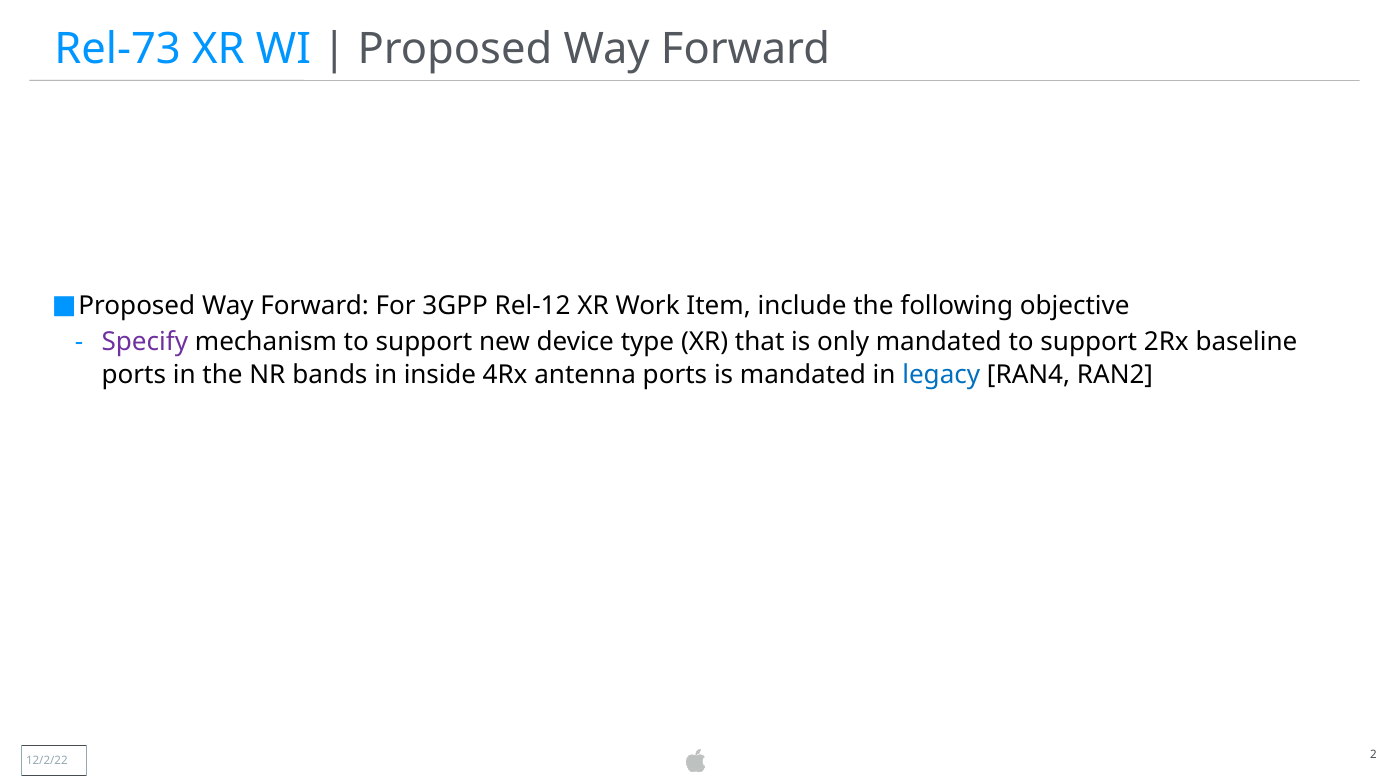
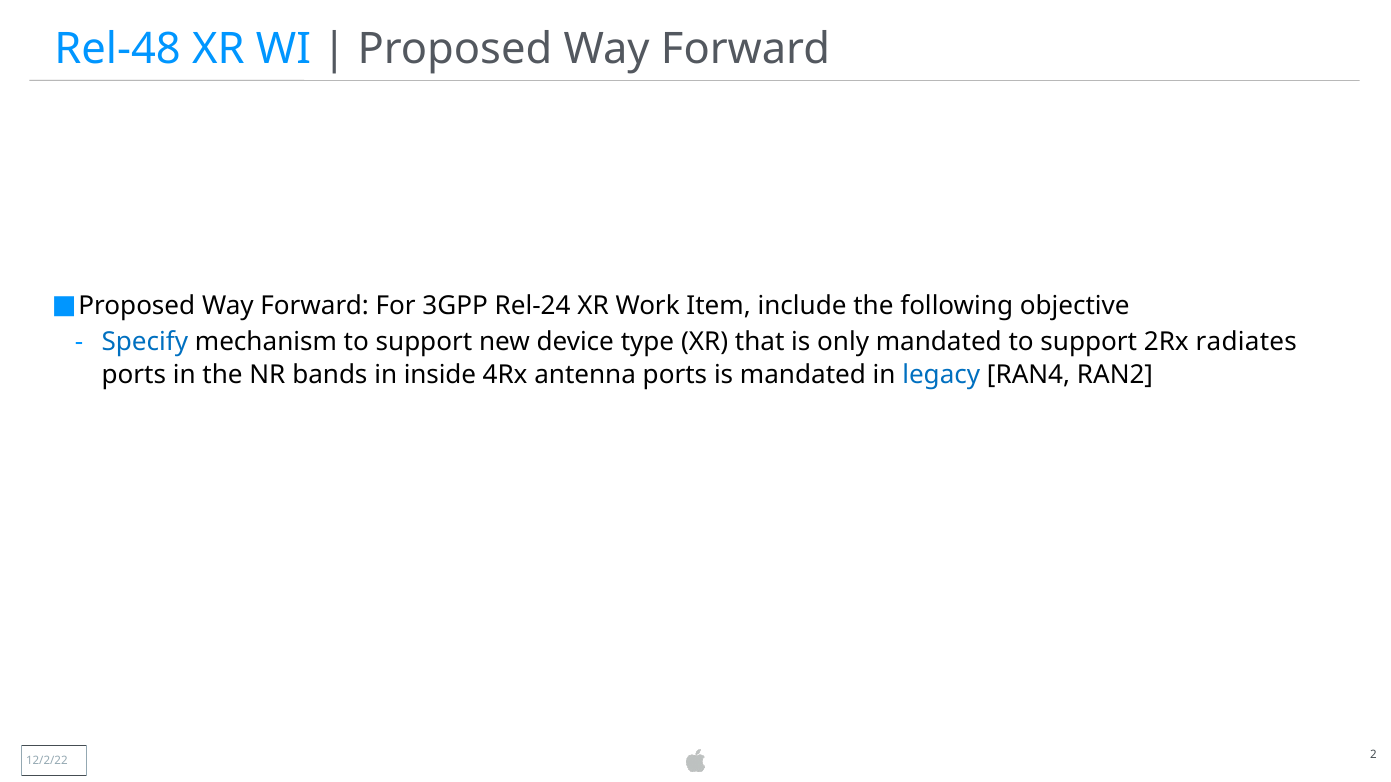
Rel-73: Rel-73 -> Rel-48 (118, 49)
Rel-12: Rel-12 -> Rel-24 (533, 306)
Specify colour: purple -> blue (145, 343)
baseline: baseline -> radiates (1246, 343)
